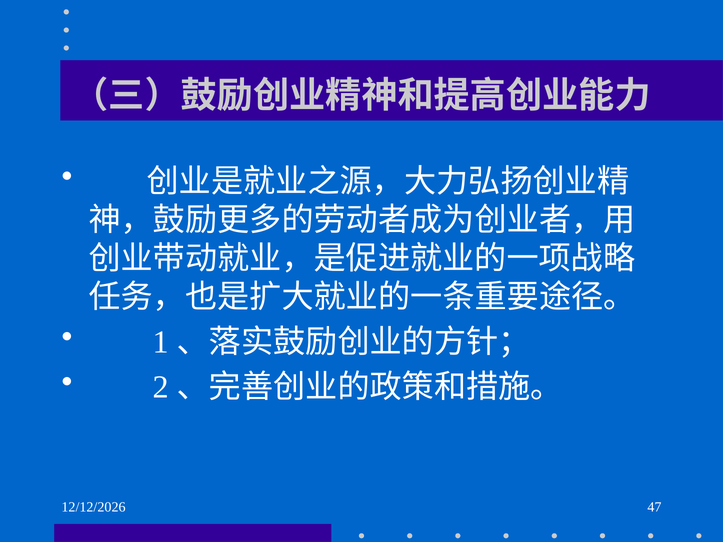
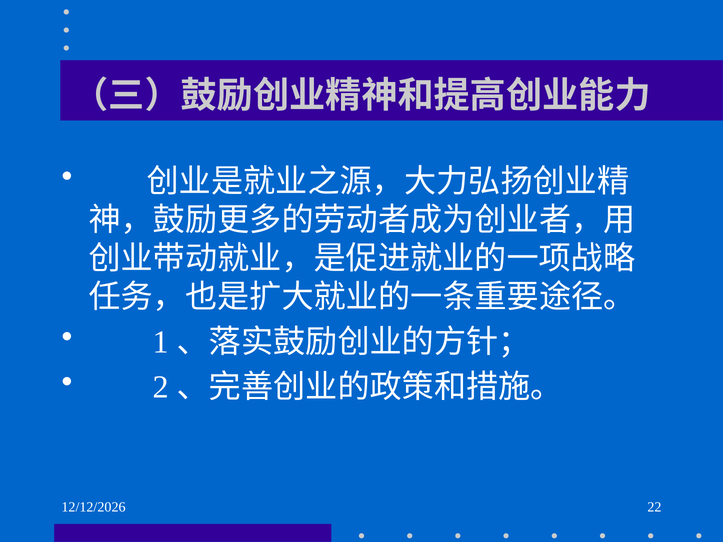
47: 47 -> 22 (654, 507)
